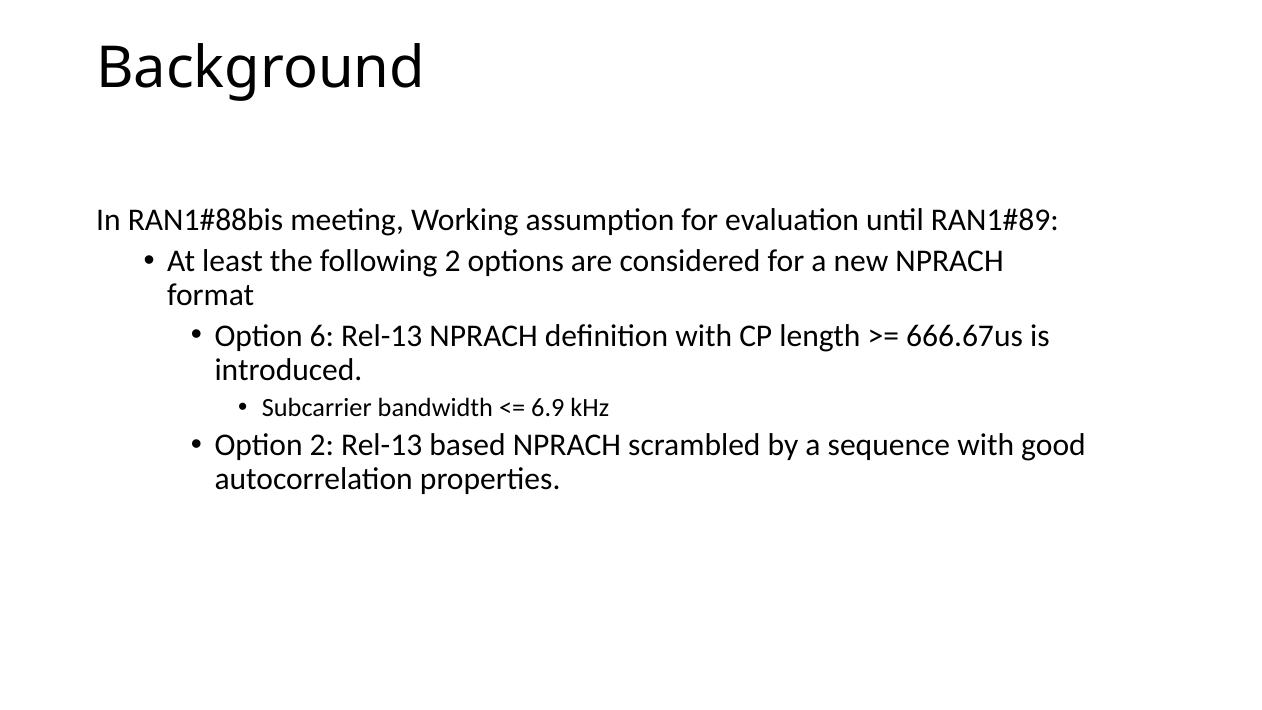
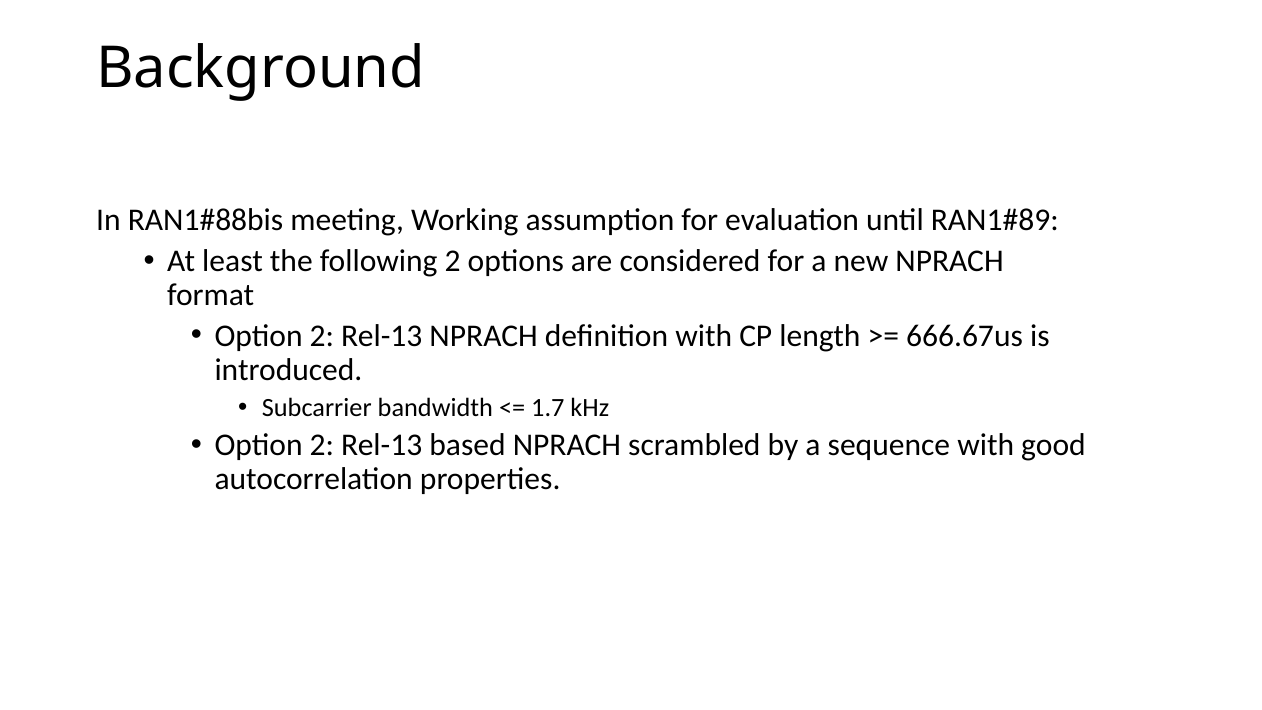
6: 6 -> 2 (322, 336)
6.9: 6.9 -> 1.7 (548, 407)
